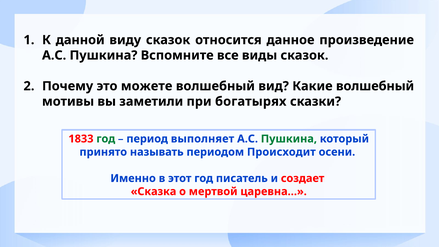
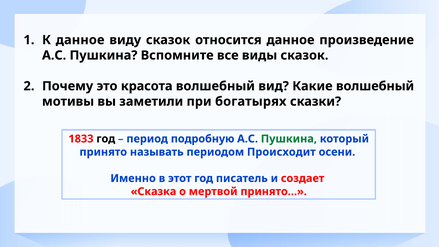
К данной: данной -> данное (80, 40)
можете: можете -> красота (147, 86)
год colour: green -> black (106, 139)
выполняет: выполняет -> подробную (203, 139)
царевна…: царевна… -> принято… (274, 191)
